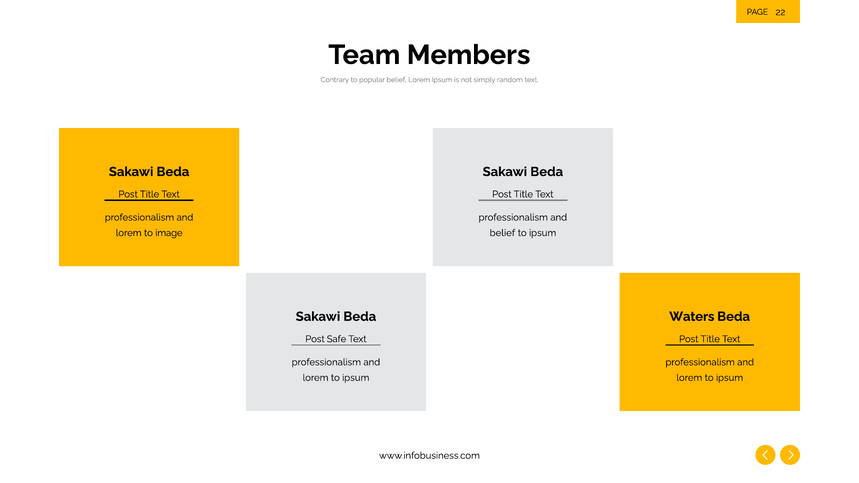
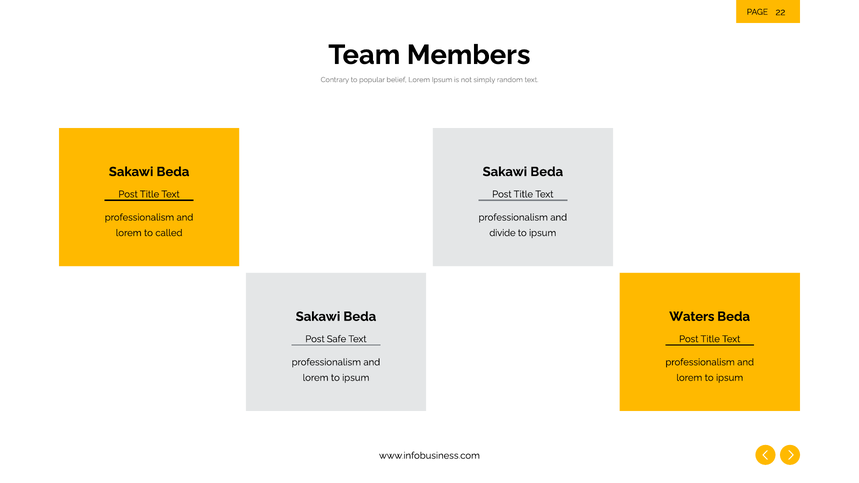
image: image -> called (169, 233)
belief: belief -> divide (502, 233)
